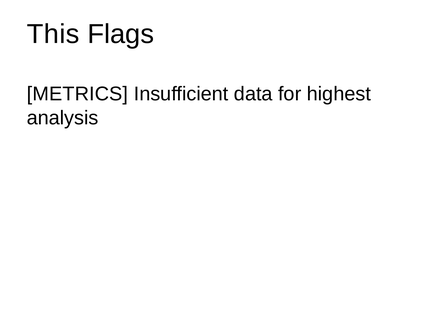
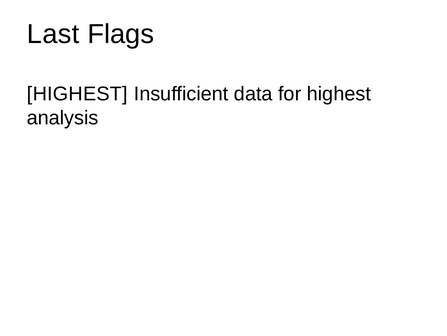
This: This -> Last (53, 34)
METRICS: METRICS -> HIGHEST (77, 94)
